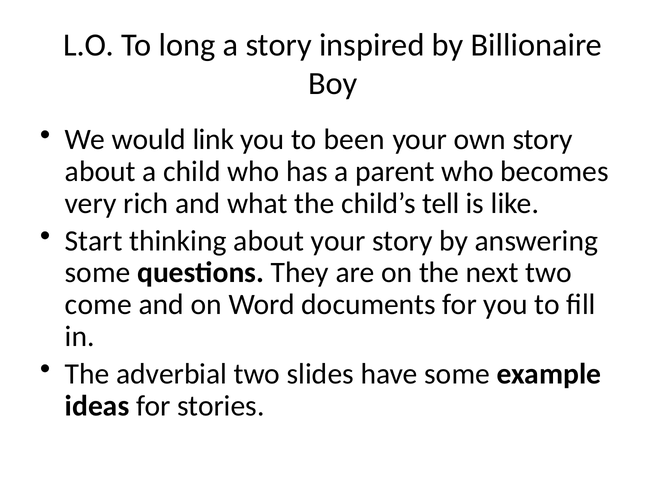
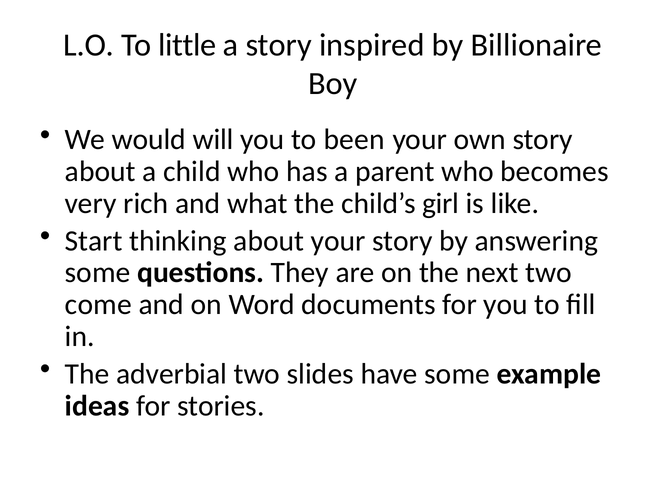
long: long -> little (187, 45)
link: link -> will (213, 140)
tell: tell -> girl (441, 204)
